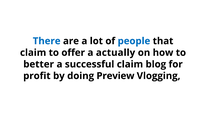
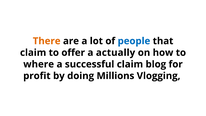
There colour: blue -> orange (47, 41)
better: better -> where (39, 64)
Preview: Preview -> Millions (115, 76)
